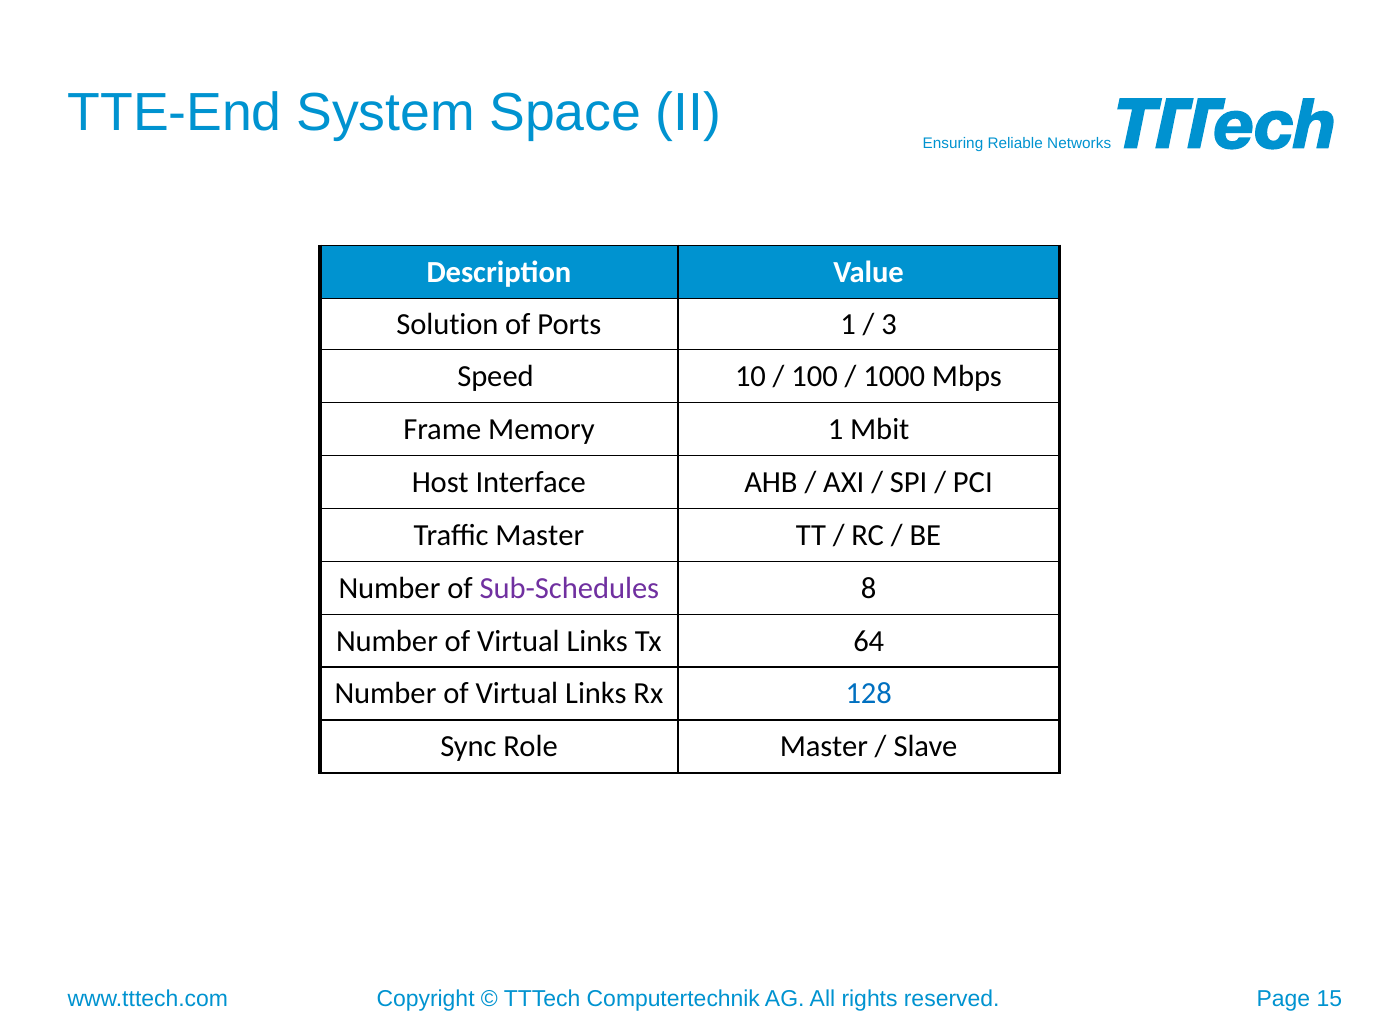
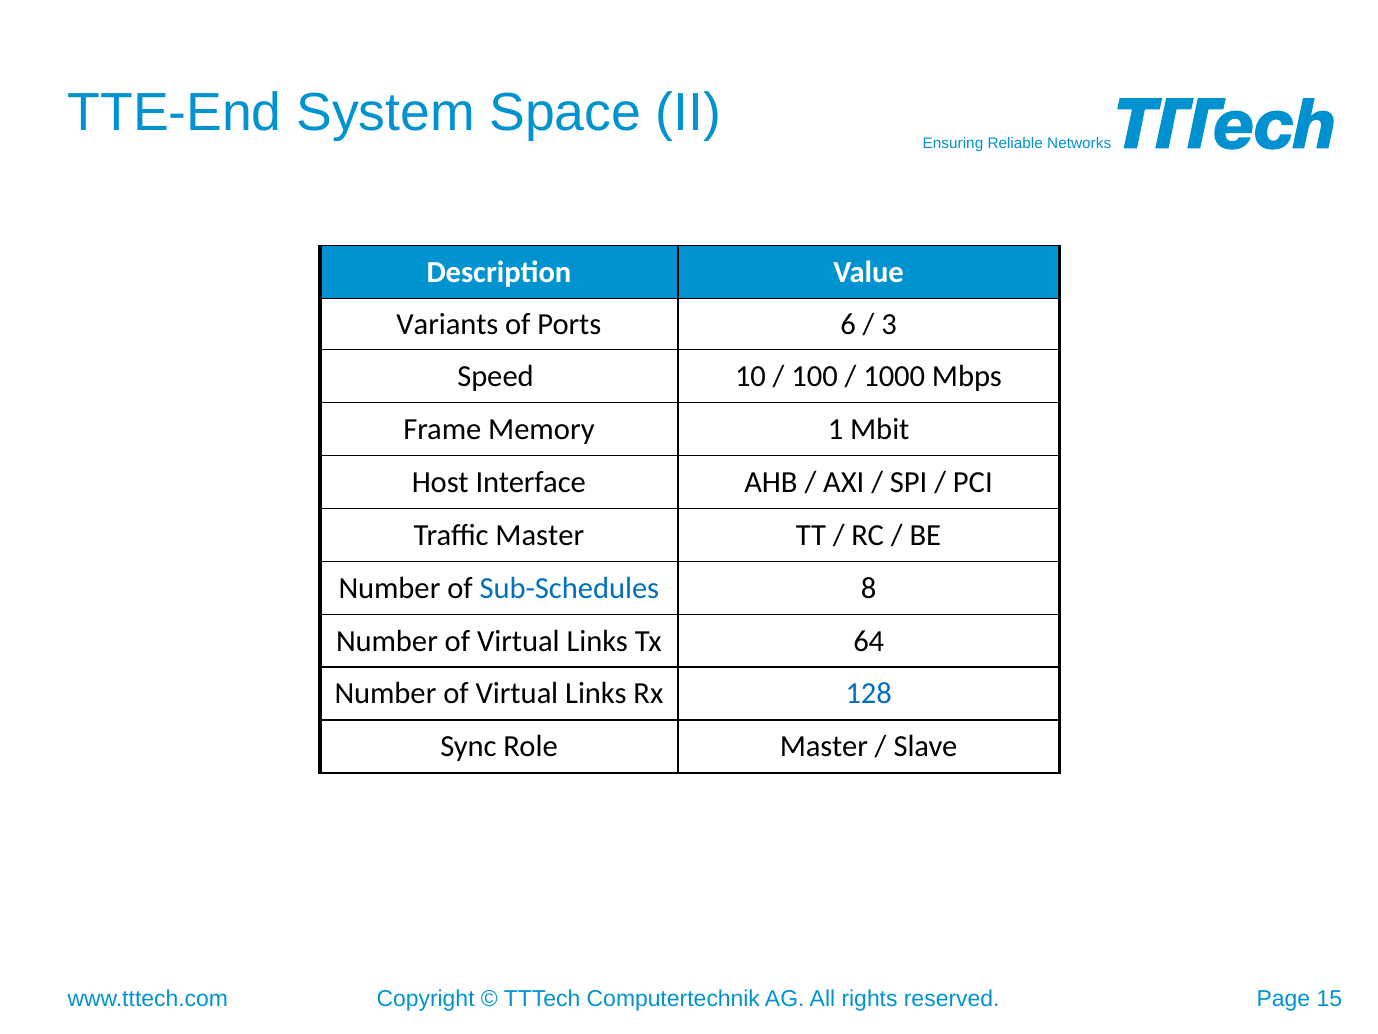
Solution: Solution -> Variants (447, 324)
Ports 1: 1 -> 6 (848, 324)
Sub-Schedules colour: purple -> blue (569, 588)
